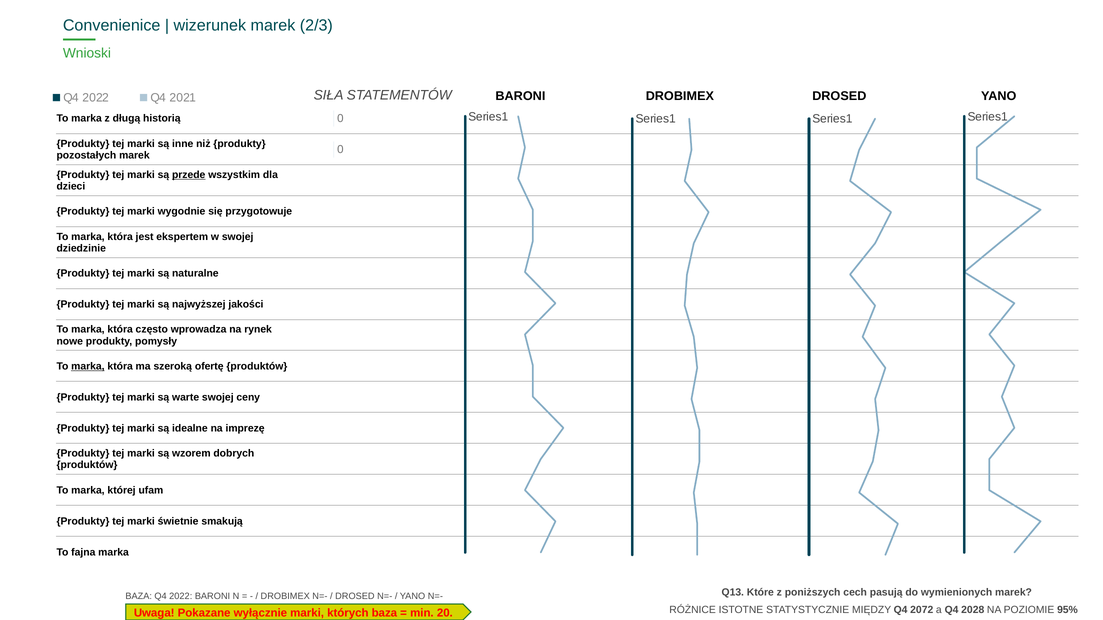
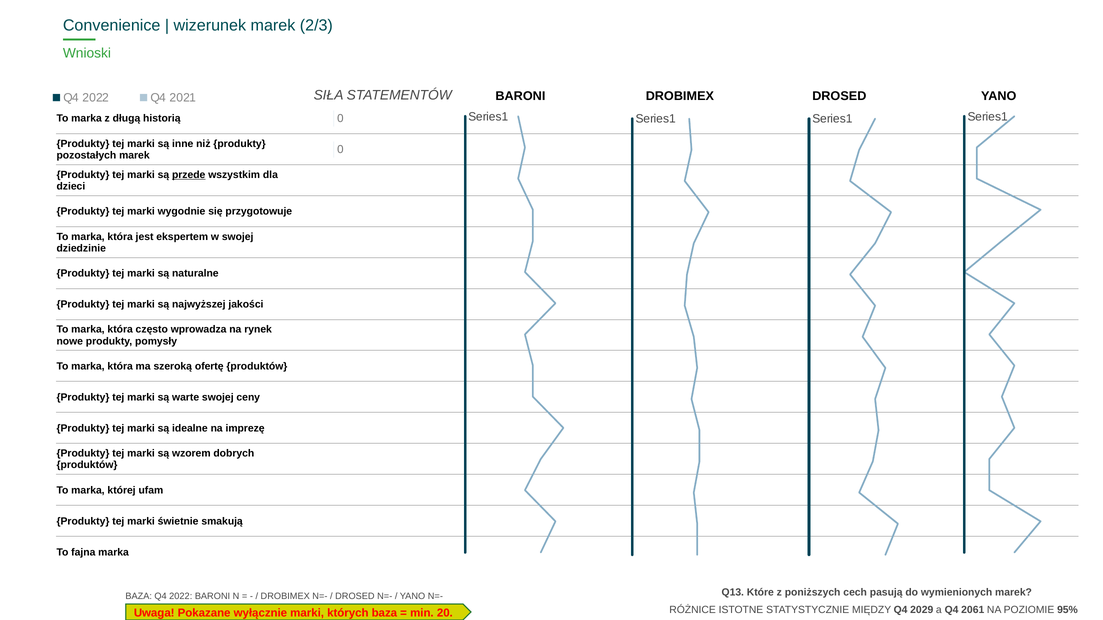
marka underline: present -> none (88, 367)
2072: 2072 -> 2029 (922, 610)
2028: 2028 -> 2061 (973, 610)
